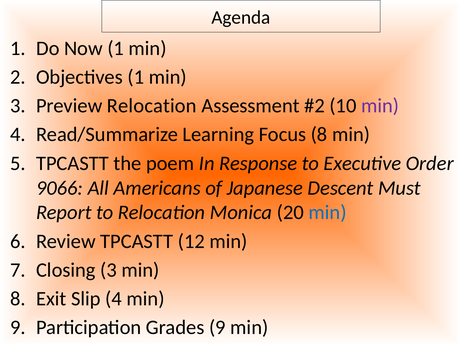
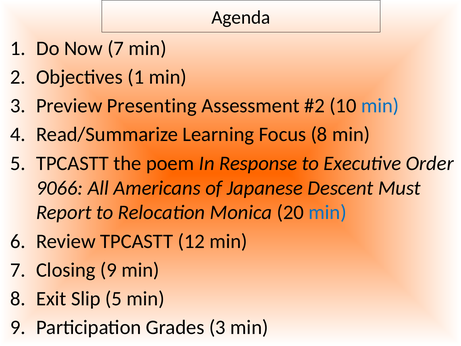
Now 1: 1 -> 7 (116, 48)
Preview Relocation: Relocation -> Presenting (152, 106)
min colour: purple -> blue (380, 106)
Closing 3: 3 -> 9 (109, 270)
Slip 4: 4 -> 5 (114, 299)
Grades 9: 9 -> 3 (217, 327)
